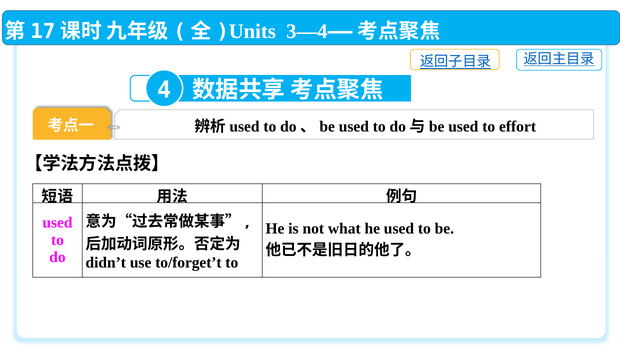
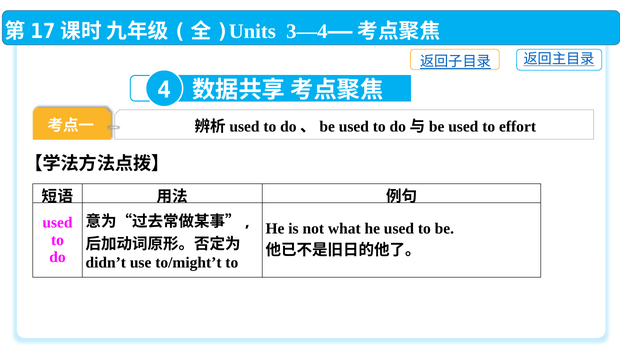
to/forget’t: to/forget’t -> to/might’t (188, 262)
